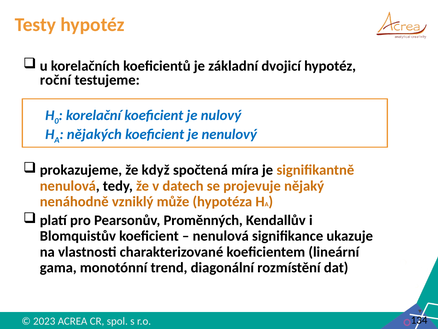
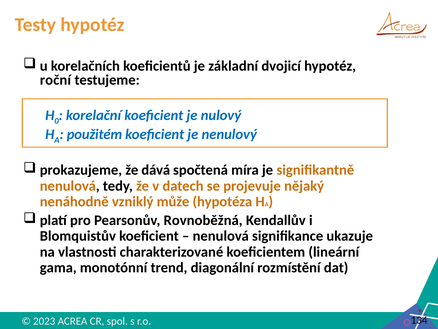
nějakých: nějakých -> použitém (94, 134)
když: když -> dává (156, 170)
Proměnných: Proměnných -> Rovnoběžná (203, 220)
